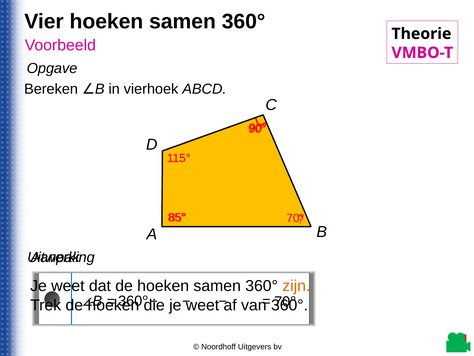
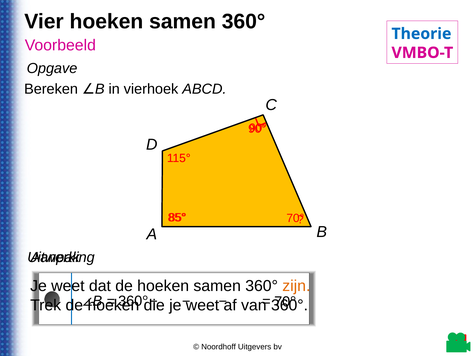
Theorie colour: black -> blue (421, 34)
